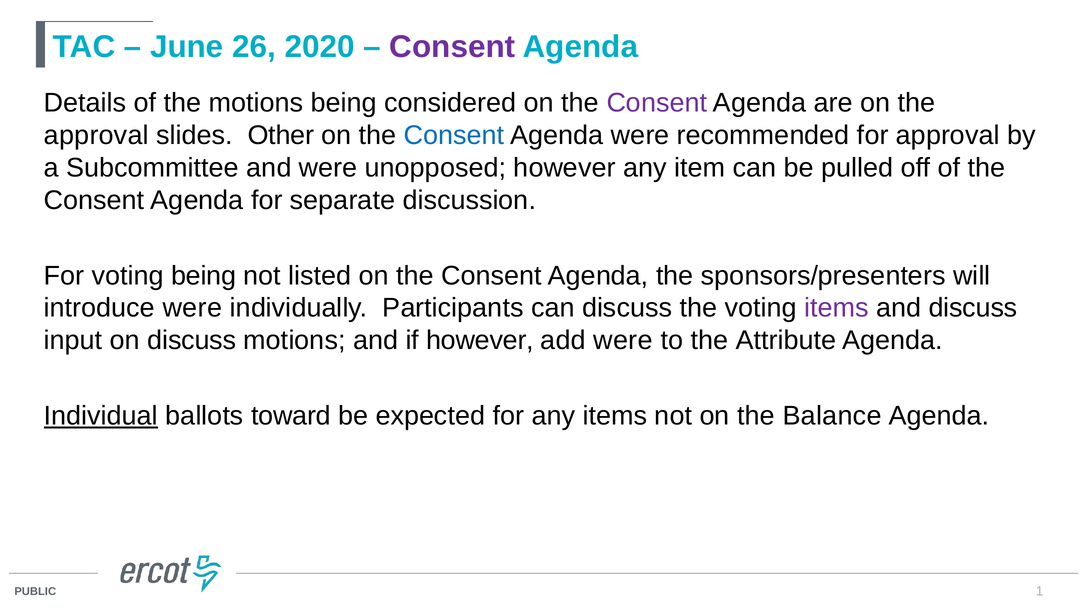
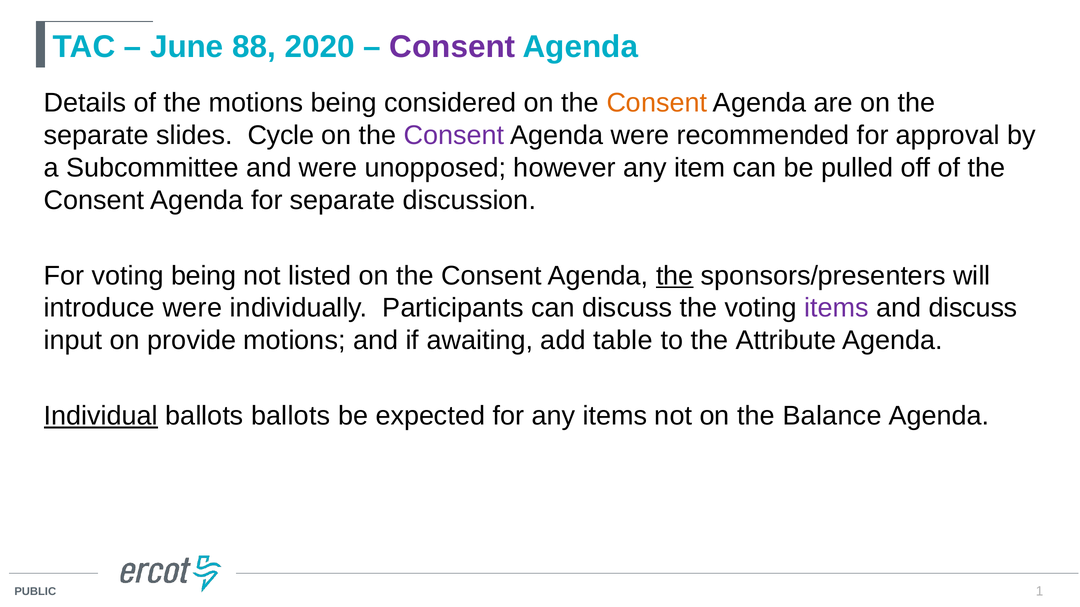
26: 26 -> 88 (254, 47)
Consent colour: purple -> orange (657, 103)
approval: approval -> separate (96, 135)
Other: Other -> Cycle (281, 135)
Consent colour: blue -> purple (454, 135)
the underline: none -> present (675, 276)
on discuss: discuss -> provide (192, 341)
if however: however -> awaiting (480, 341)
add were: were -> table (623, 341)
ballots toward: toward -> ballots (291, 416)
